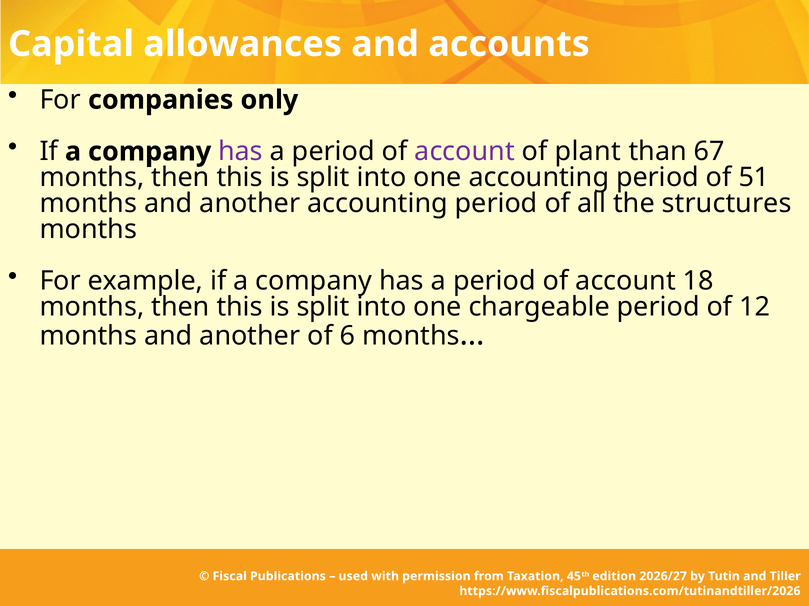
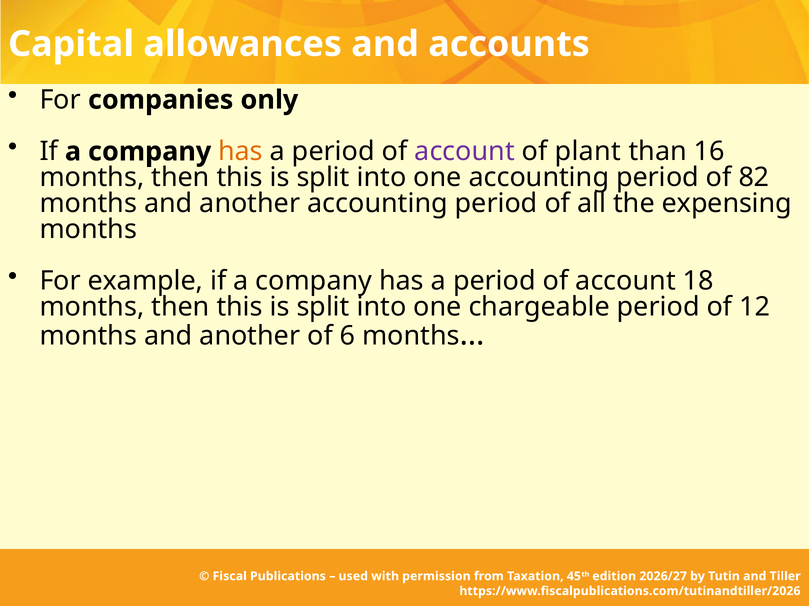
has colour: purple -> orange (241, 152)
67: 67 -> 16 (709, 152)
51: 51 -> 82 (754, 178)
structures: structures -> expensing (727, 204)
